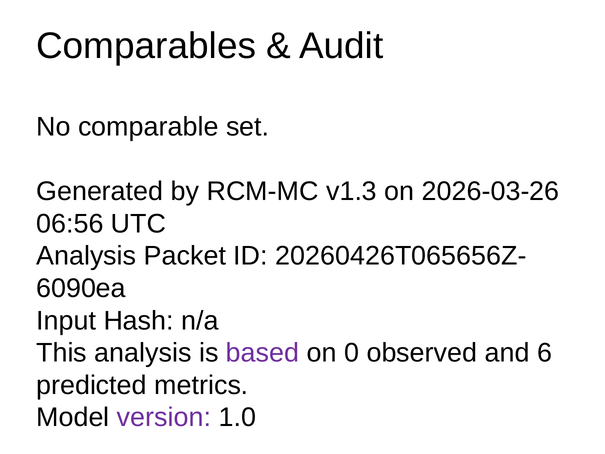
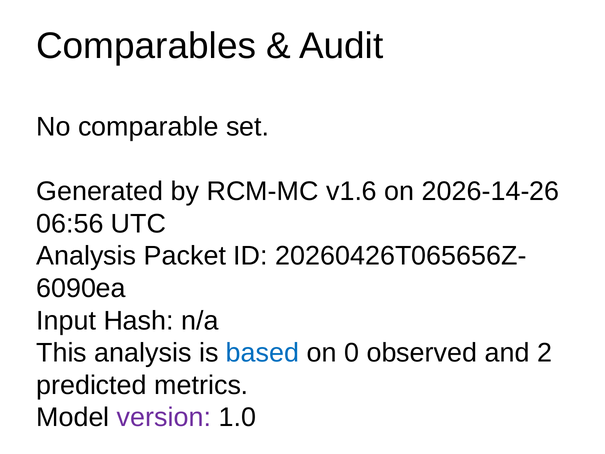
v1.3: v1.3 -> v1.6 (352, 191)
2026-03-26: 2026-03-26 -> 2026-14-26 (491, 191)
based colour: purple -> blue (263, 353)
6: 6 -> 2 (545, 353)
